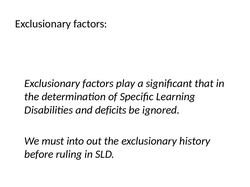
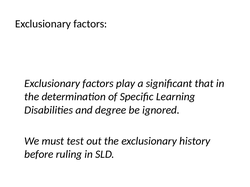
deficits: deficits -> degree (111, 110)
into: into -> test (75, 141)
